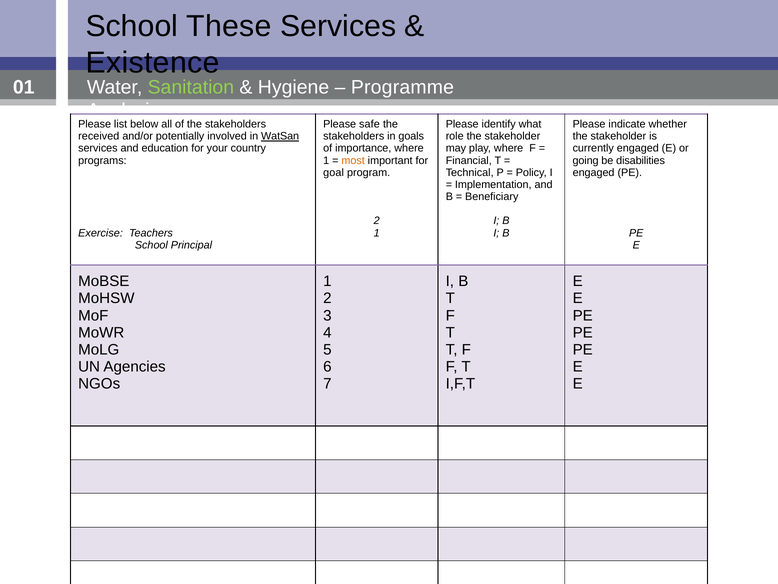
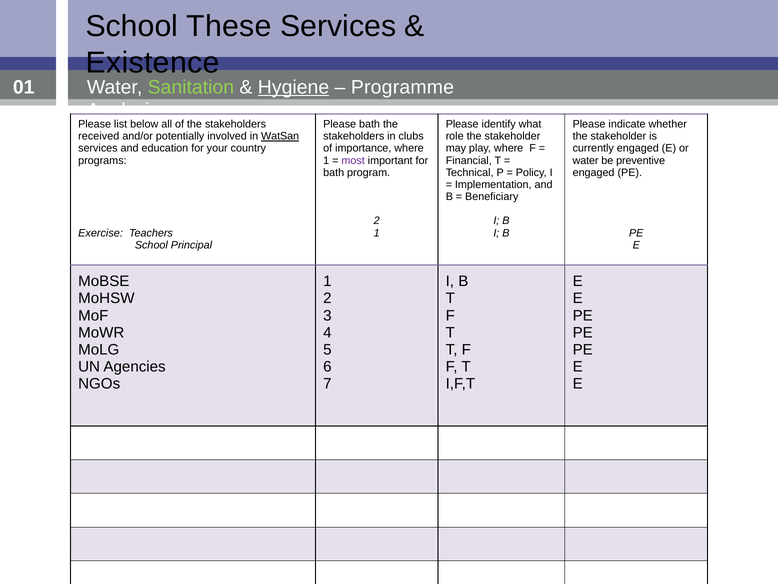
Hygiene underline: none -> present (294, 87)
Please safe: safe -> bath (370, 124)
goals: goals -> clubs (411, 136)
most colour: orange -> purple (353, 160)
going: going -> water (586, 160)
disabilities: disabilities -> preventive (641, 160)
goal: goal -> bath (334, 172)
